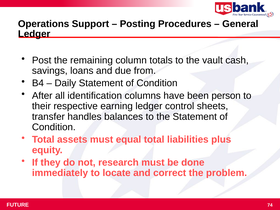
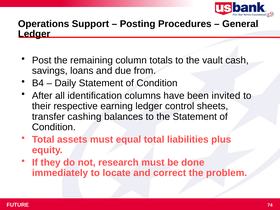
person: person -> invited (226, 96)
handles: handles -> cashing (84, 117)
